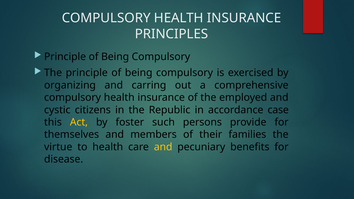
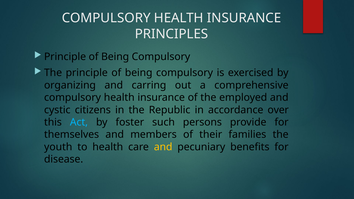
case: case -> over (278, 110)
Act colour: yellow -> light blue (79, 122)
virtue: virtue -> youth (58, 147)
